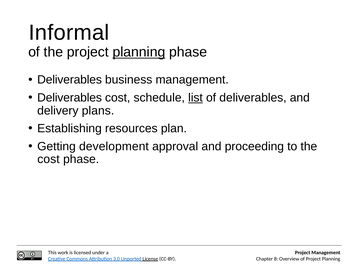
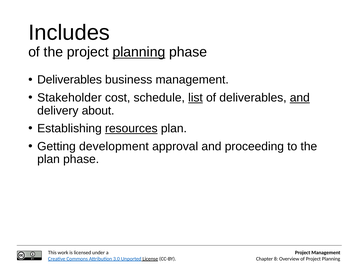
Informal: Informal -> Includes (69, 33)
Deliverables: Deliverables -> Stakeholder (69, 98)
and underline: none -> present (300, 98)
plans: plans -> about (98, 111)
resources underline: none -> present (131, 129)
cost: cost -> plan (49, 159)
